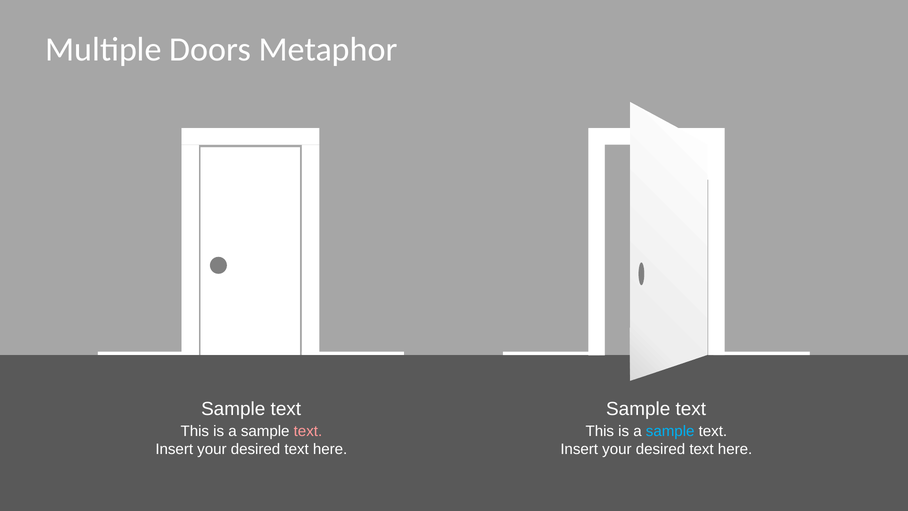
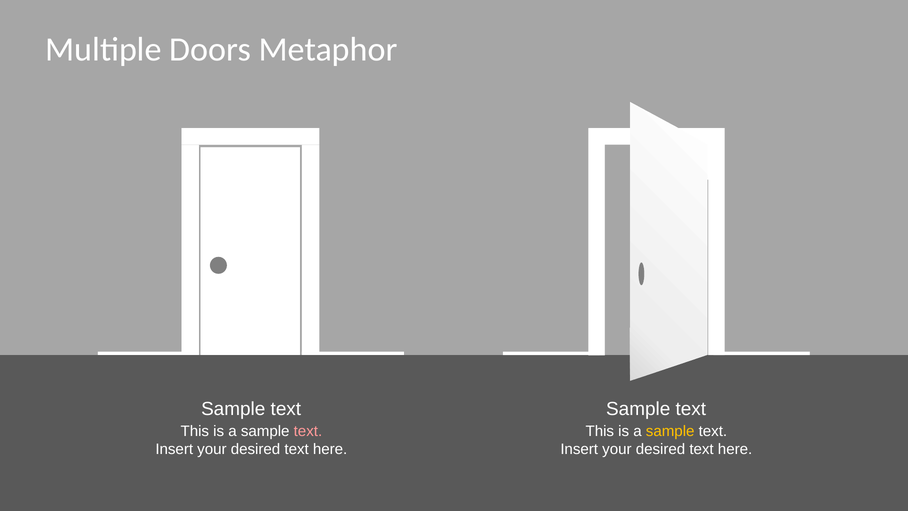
sample colour: light blue -> yellow (670, 431)
